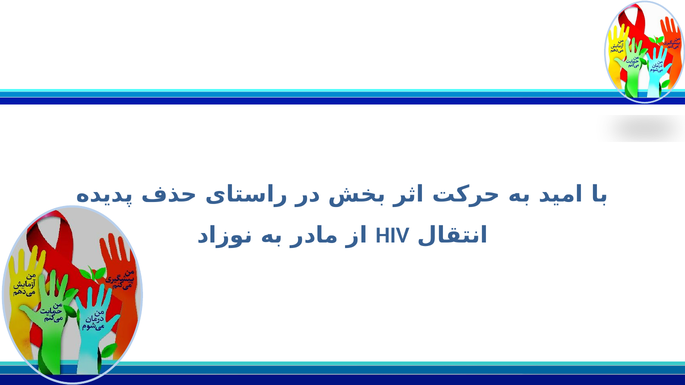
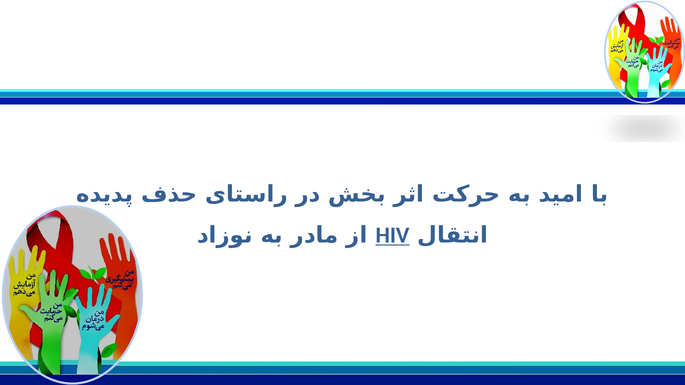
HIV underline: none -> present (392, 235)
